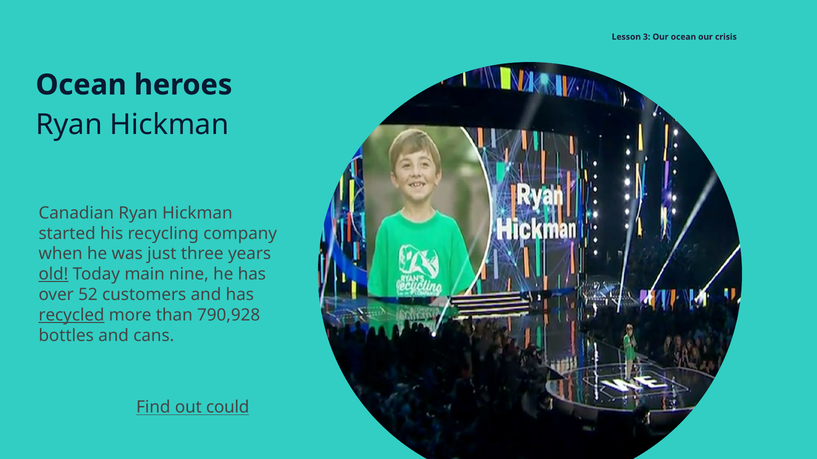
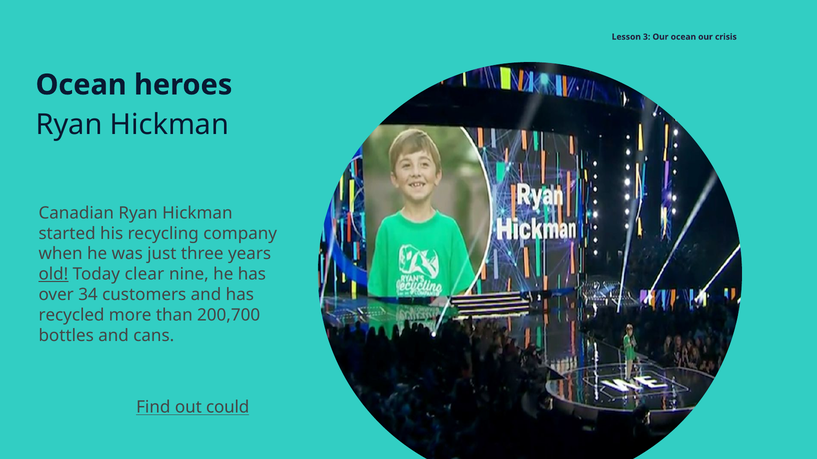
main: main -> clear (144, 275)
52: 52 -> 34 (88, 295)
recycled underline: present -> none (71, 315)
790,928: 790,928 -> 200,700 (229, 315)
